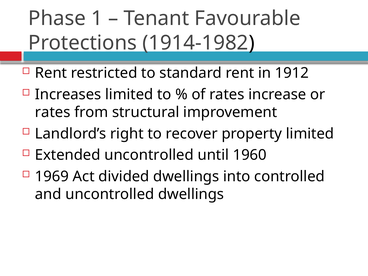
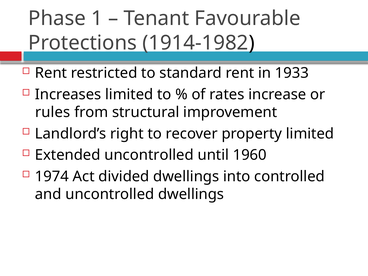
1912: 1912 -> 1933 (292, 73)
rates: rates -> rules (53, 112)
1969: 1969 -> 1974 (52, 176)
